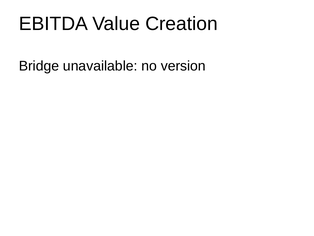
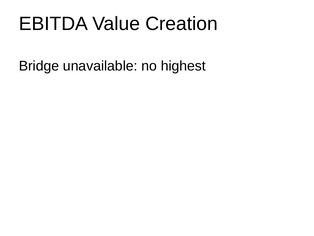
version: version -> highest (183, 66)
